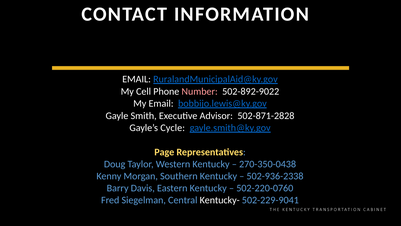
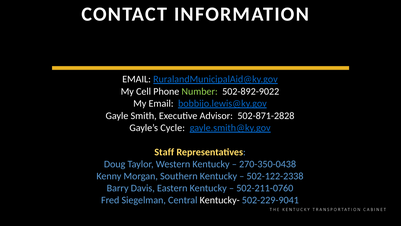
Number colour: pink -> light green (200, 91)
Page: Page -> Staff (164, 152)
502-936-2338: 502-936-2338 -> 502-122-2338 (275, 176)
502-220-0760: 502-220-0760 -> 502-211-0760 (265, 188)
